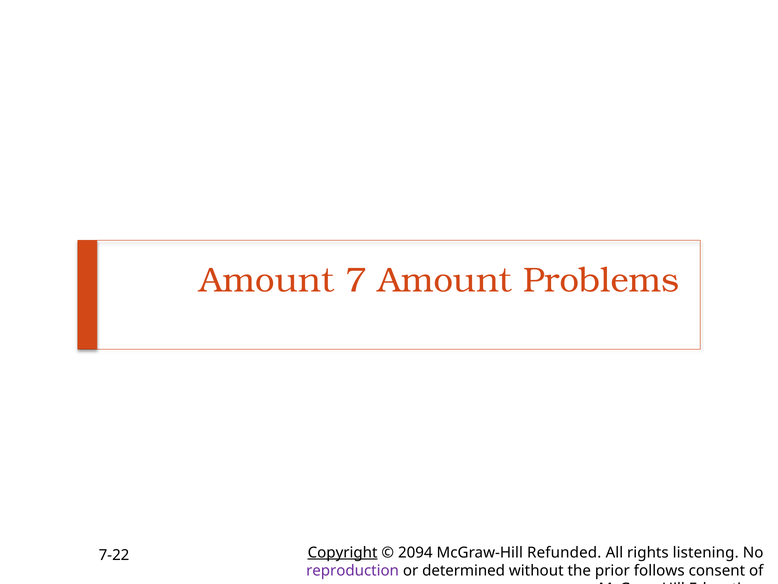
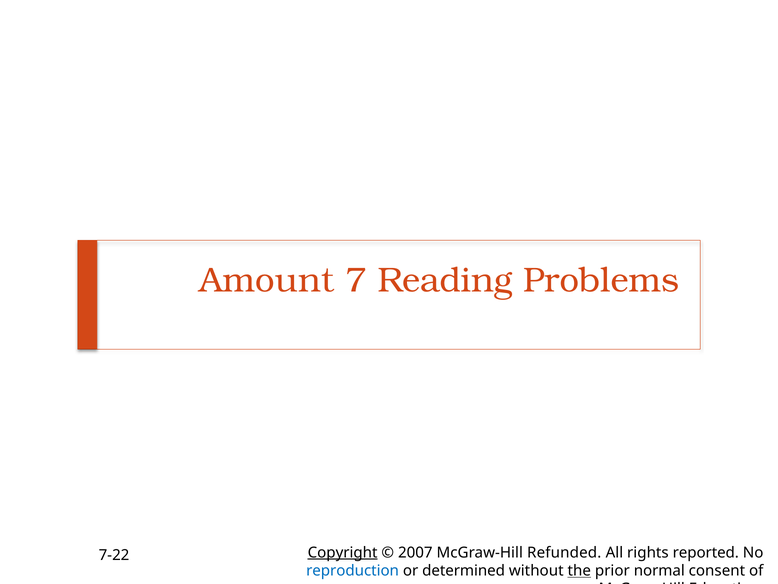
7 Amount: Amount -> Reading (445, 280)
2094: 2094 -> 2007 (415, 552)
listening: listening -> reported (706, 552)
reproduction colour: purple -> blue (353, 570)
the underline: none -> present (579, 570)
follows: follows -> normal (659, 570)
